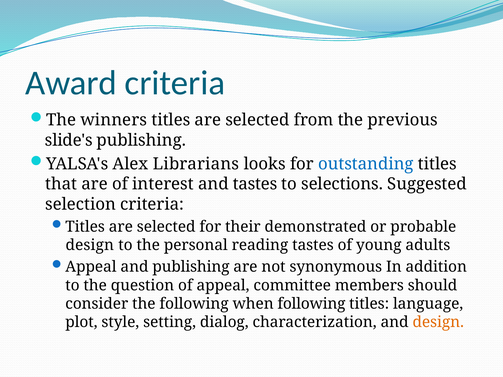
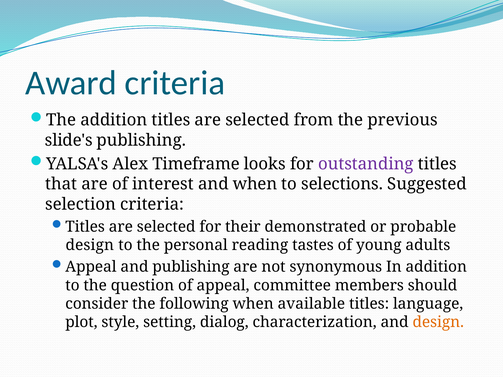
The winners: winners -> addition (114, 120)
Librarians: Librarians -> Timeframe (196, 164)
outstanding colour: blue -> purple (366, 164)
and tastes: tastes -> when (255, 184)
when following: following -> available (311, 304)
